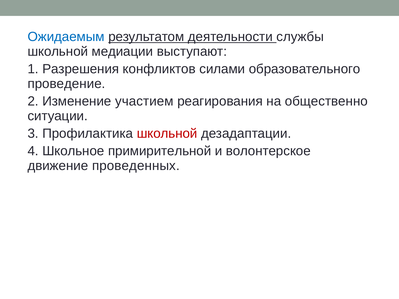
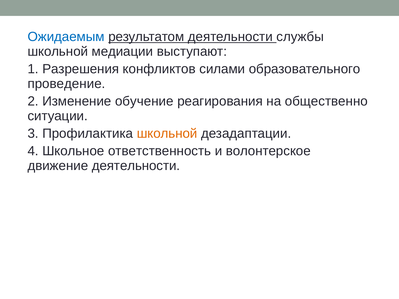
участием: участием -> обучение (144, 101)
школьной colour: red -> orange (167, 134)
примирительной: примирительной -> ответственность (160, 151)
движение проведенных: проведенных -> деятельности (136, 166)
